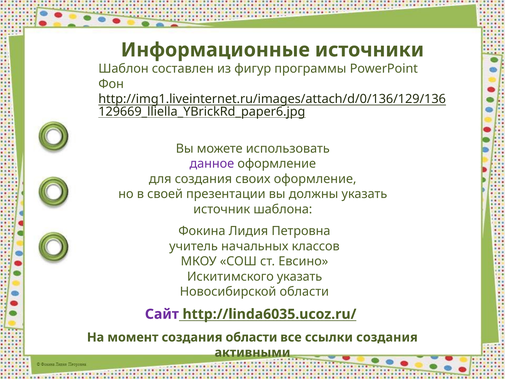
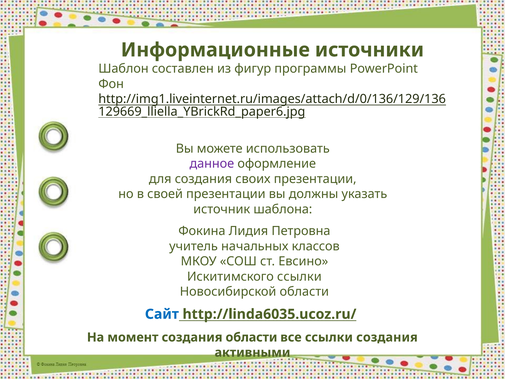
своих оформление: оформление -> презентации (315, 179)
Искитимского указать: указать -> ссылки (299, 276)
Сайт colour: purple -> blue (162, 314)
